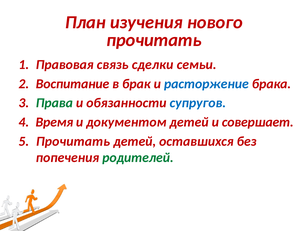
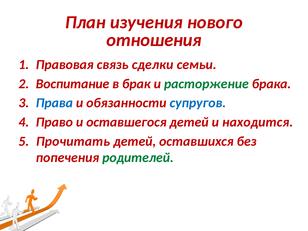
прочитать: прочитать -> отношения (154, 40)
расторжение colour: blue -> green (206, 84)
Права colour: green -> blue (54, 103)
Время: Время -> Право (54, 122)
документом: документом -> оставшегося (126, 122)
совершает: совершает -> находится (258, 122)
